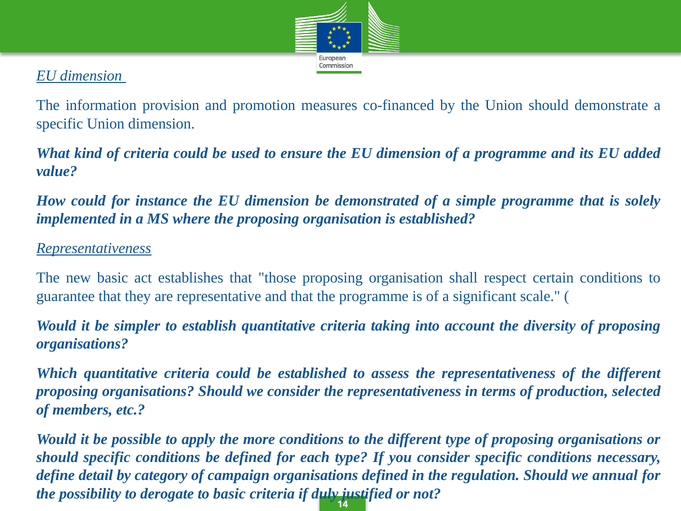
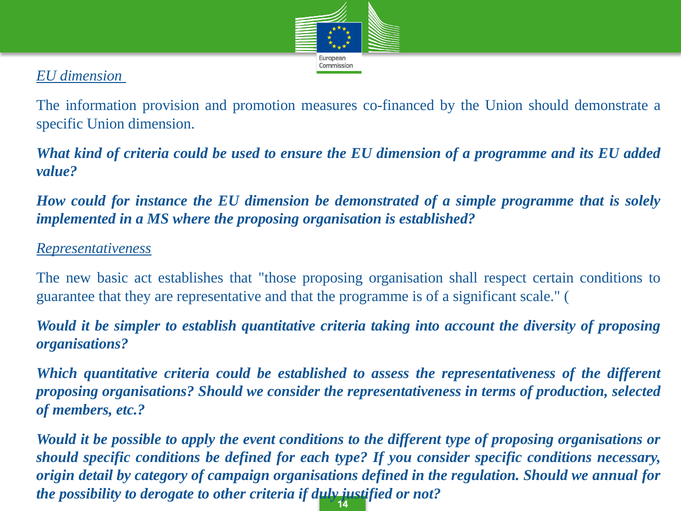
more: more -> event (259, 439)
define: define -> origin (55, 475)
to basic: basic -> other (229, 493)
